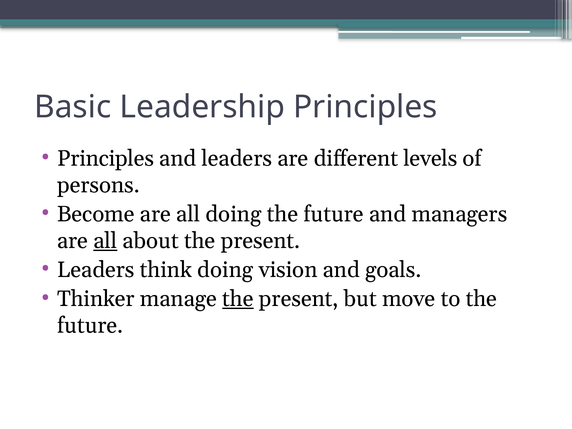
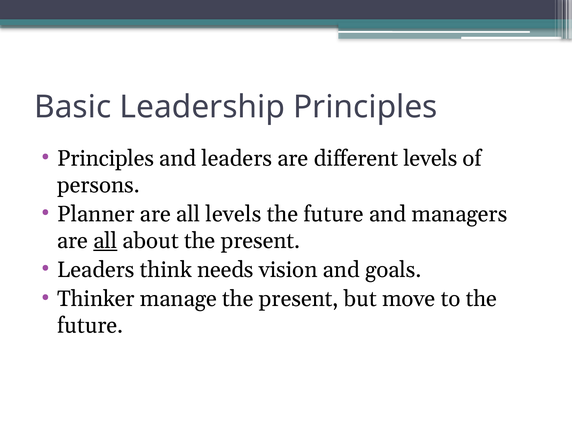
Become: Become -> Planner (96, 214)
all doing: doing -> levels (233, 214)
think doing: doing -> needs (225, 270)
the underline: present -> none (238, 299)
